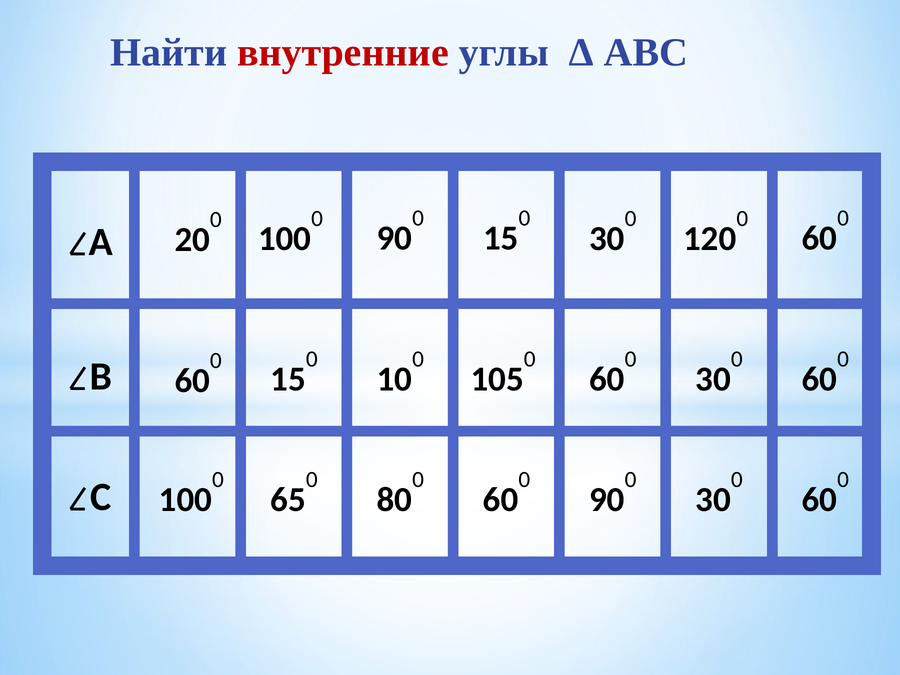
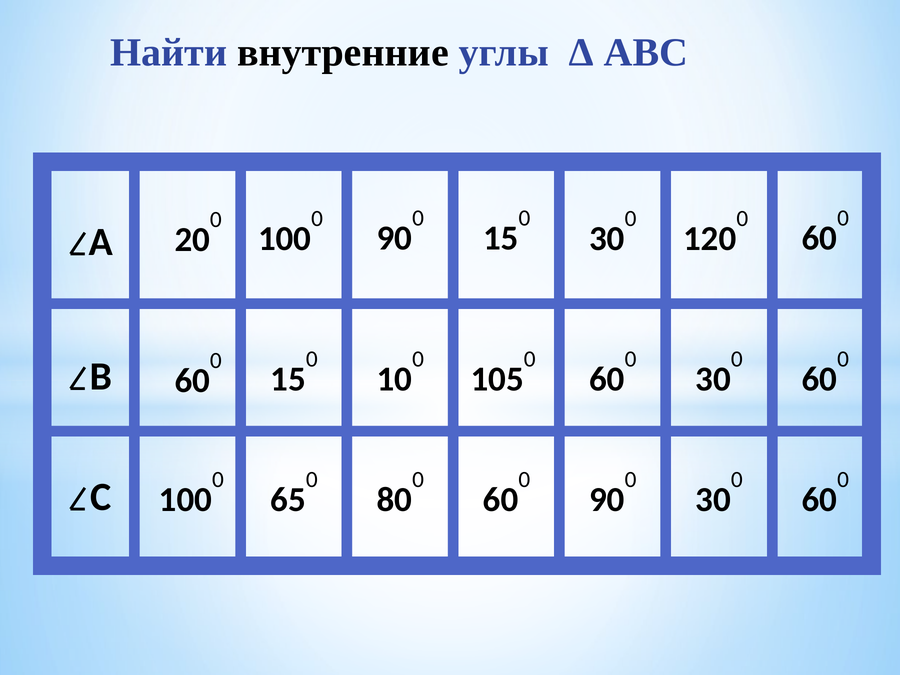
внутренние colour: red -> black (343, 52)
